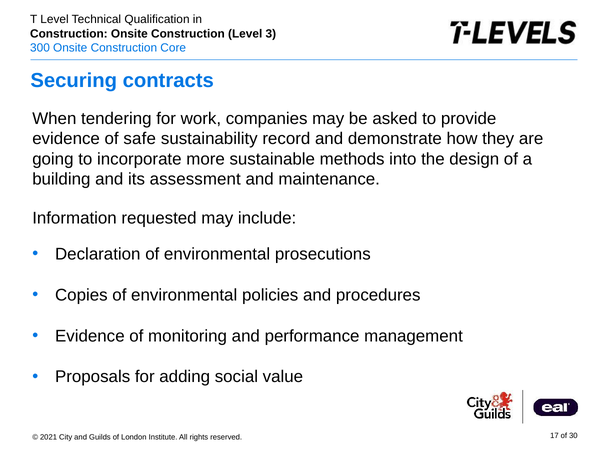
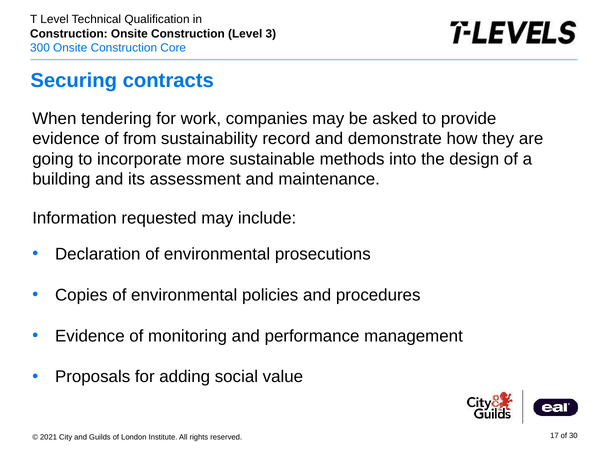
safe: safe -> from (140, 139)
